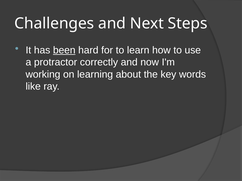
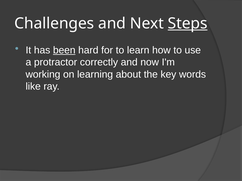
Steps underline: none -> present (188, 23)
